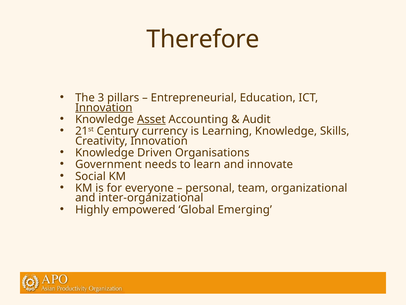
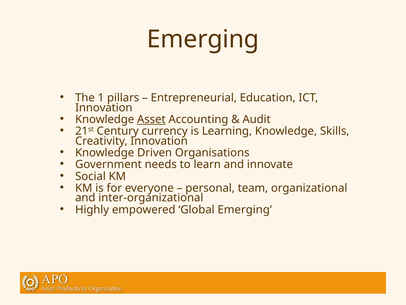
Therefore: Therefore -> Emerging (203, 39)
3: 3 -> 1 (101, 98)
Innovation underline: present -> none (104, 107)
